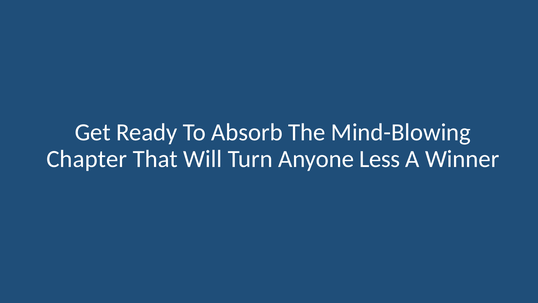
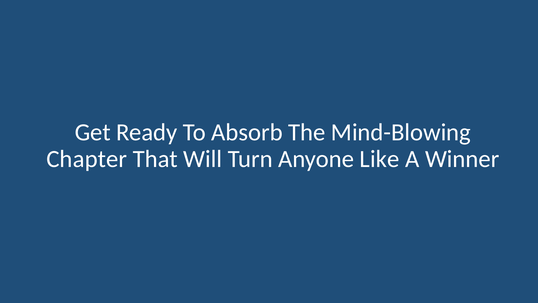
Less: Less -> Like (380, 159)
